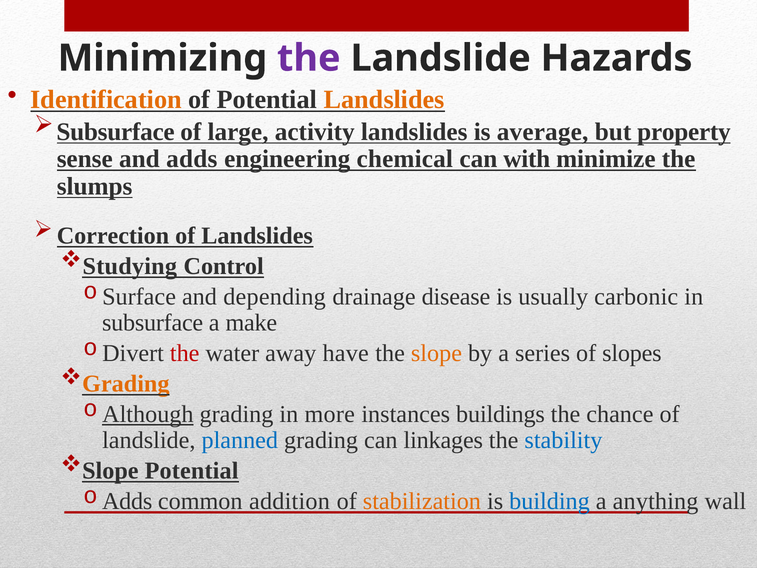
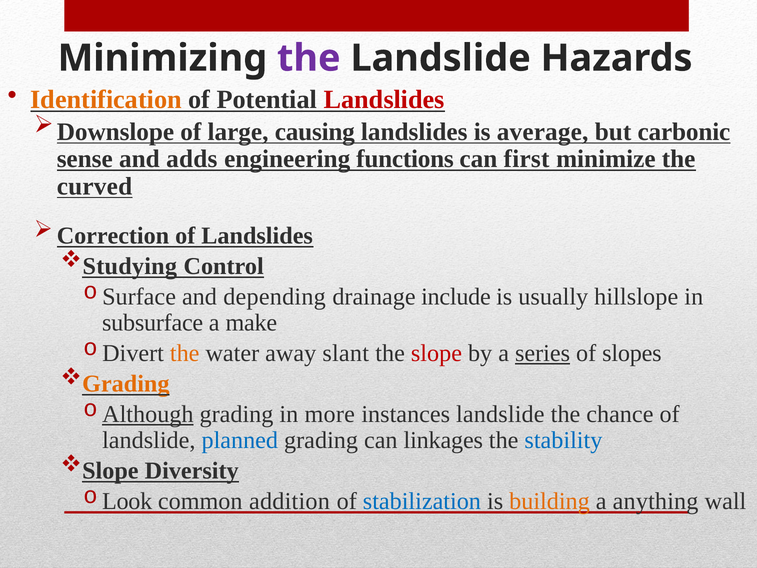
Landslides colour: orange -> red (384, 100)
Subsurface: Subsurface -> Downslope (115, 132)
activity: activity -> causing (315, 132)
property: property -> carbonic (684, 132)
chemical: chemical -> functions (405, 159)
with: with -> first (527, 159)
slumps: slumps -> curved (94, 186)
disease: disease -> include (456, 297)
carbonic: carbonic -> hillslope (636, 297)
the colour: red -> orange (185, 353)
have: have -> slant (346, 353)
slope colour: orange -> red (436, 353)
series underline: none -> present (543, 353)
instances buildings: buildings -> landslide (500, 414)
Slope Potential: Potential -> Diversity (192, 471)
Adds: Adds -> Look (127, 501)
stabilization colour: orange -> blue (422, 501)
building colour: blue -> orange (549, 501)
